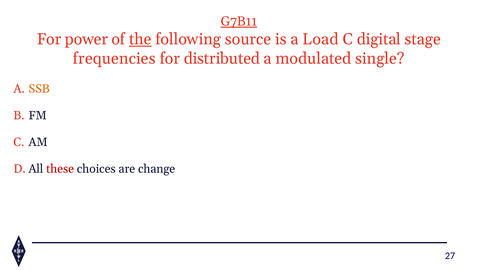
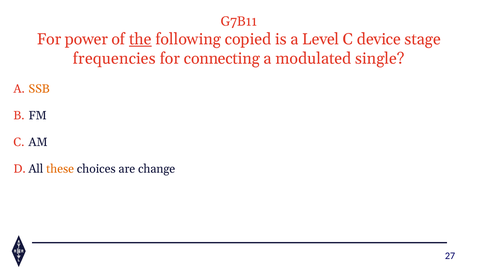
G7B11 underline: present -> none (239, 21)
source: source -> copied (248, 39)
Load: Load -> Level (321, 39)
digital: digital -> device (379, 39)
distributed: distributed -> connecting (222, 58)
these colour: red -> orange (60, 168)
